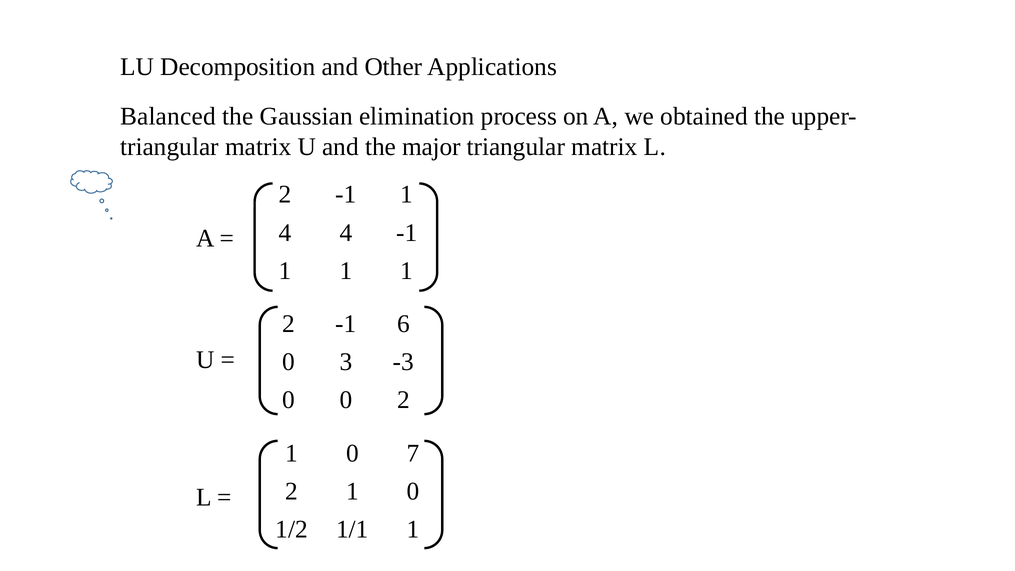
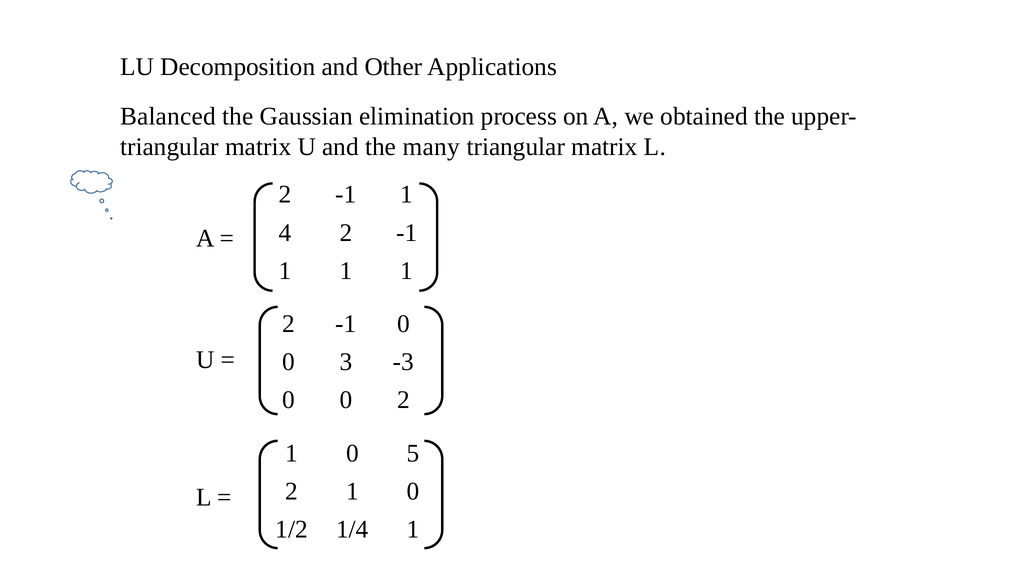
major: major -> many (431, 147)
4 4: 4 -> 2 (346, 233)
-1 6: 6 -> 0 (403, 324)
7: 7 -> 5 (413, 453)
1/1: 1/1 -> 1/4 (352, 529)
